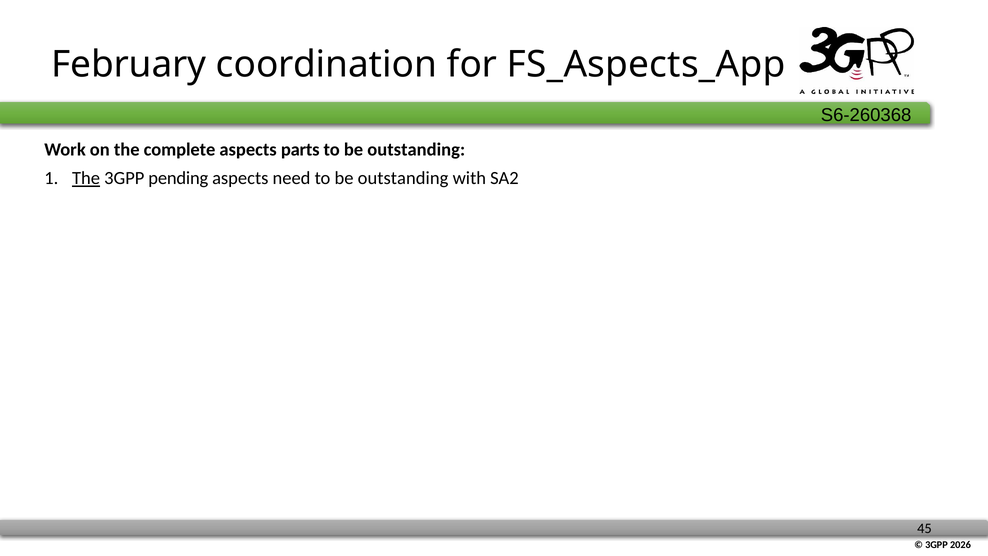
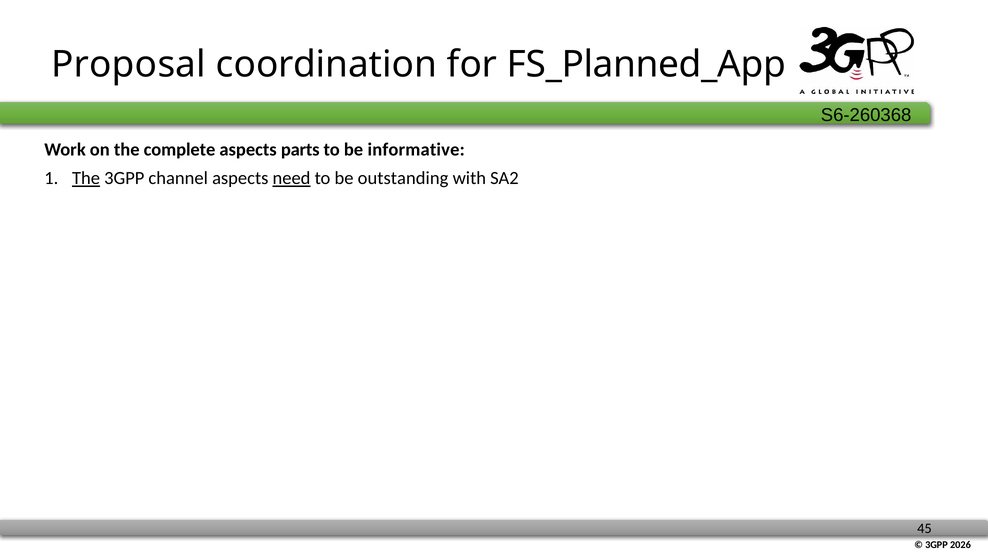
February: February -> Proposal (129, 65)
FS_Aspects_App: FS_Aspects_App -> FS_Planned_App (646, 65)
outstanding: outstanding -> informative (416, 149)
pending: pending -> channel (178, 178)
need underline: none -> present (292, 178)
